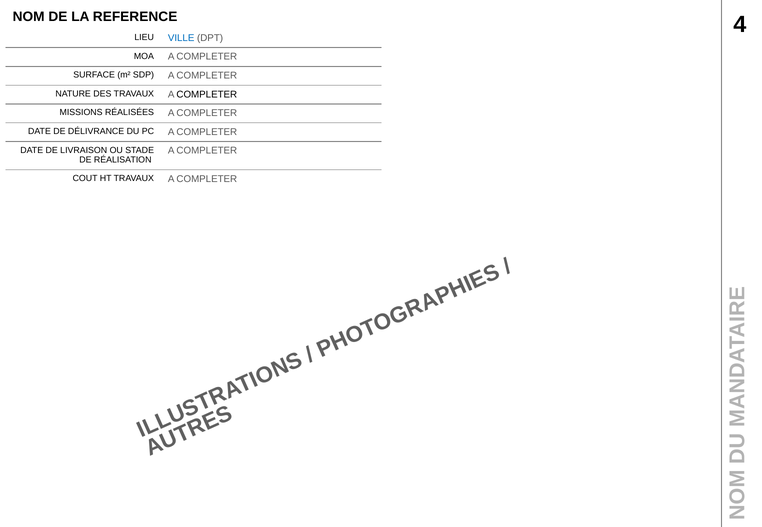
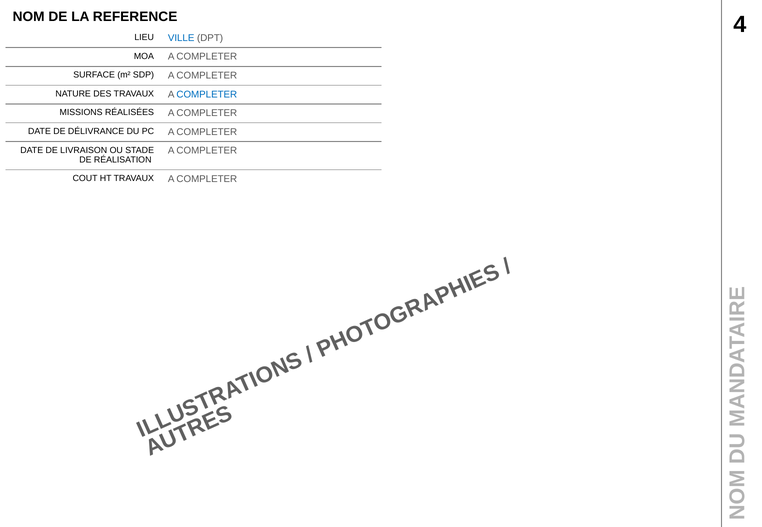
COMPLETER colour: black -> blue (207, 94)
